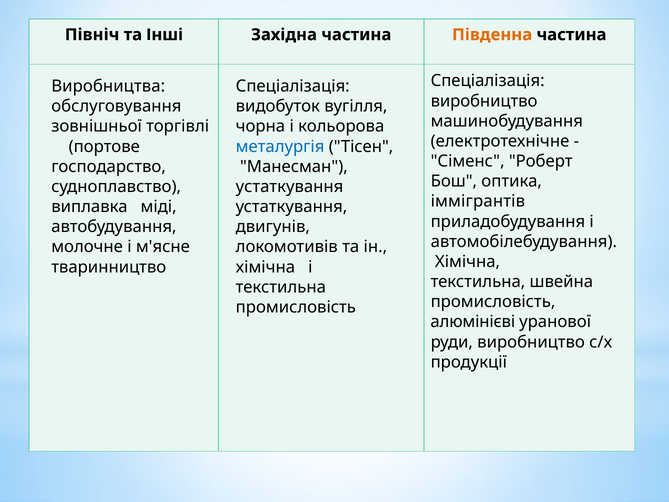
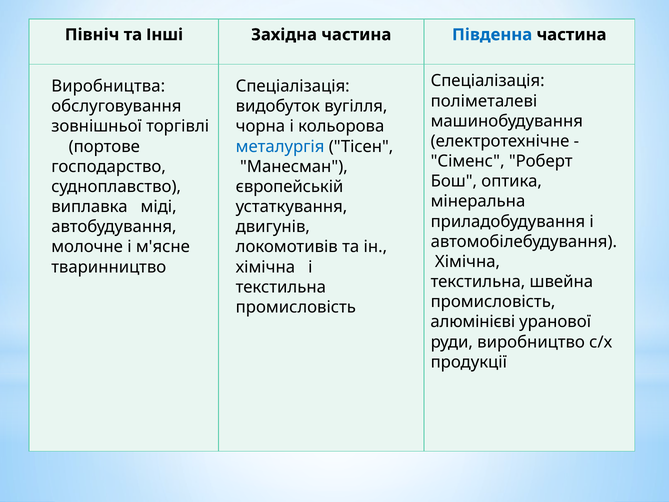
Південна colour: orange -> blue (492, 35)
виробництво: виробництво -> поліметалеві (484, 101)
устаткування: устаткування -> європейській (290, 187)
іммігрантів: іммігрантів -> мінеральна (478, 201)
